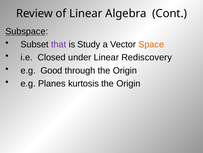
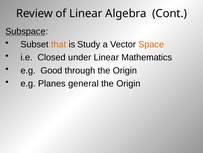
that colour: purple -> orange (59, 44)
Rediscovery: Rediscovery -> Mathematics (147, 57)
kurtosis: kurtosis -> general (83, 83)
